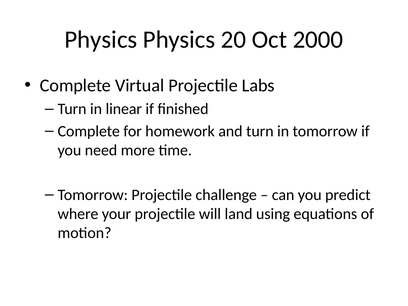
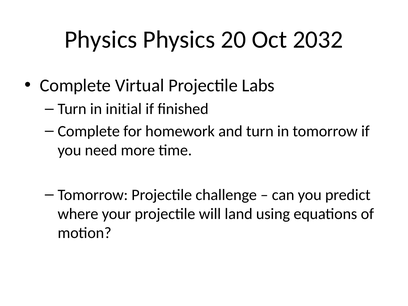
2000: 2000 -> 2032 (318, 39)
linear: linear -> initial (124, 109)
